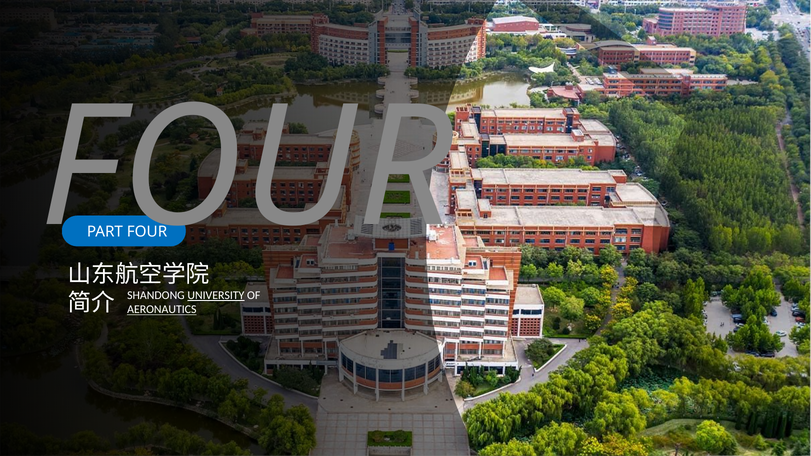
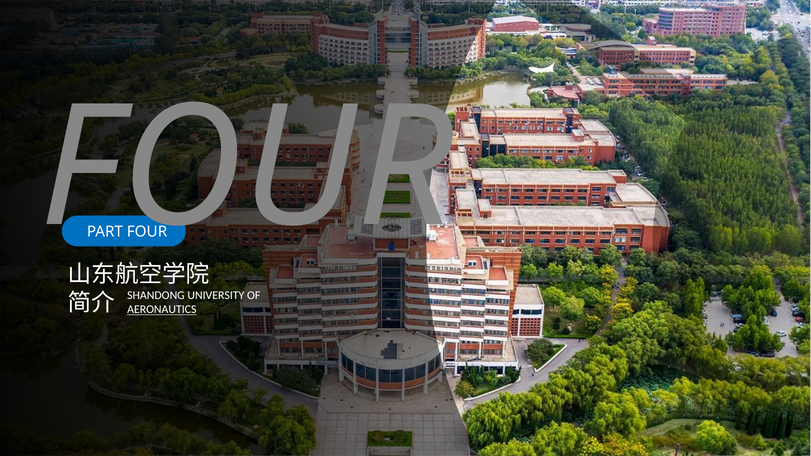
UNIVERSITY underline: present -> none (216, 295)
